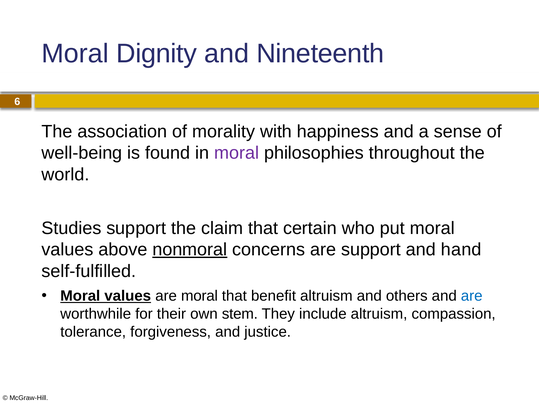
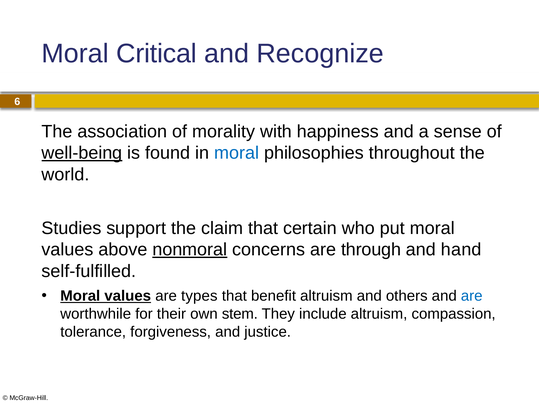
Dignity: Dignity -> Critical (157, 54)
Nineteenth: Nineteenth -> Recognize (320, 54)
well-being underline: none -> present (82, 153)
moral colour: purple -> blue (237, 153)
are support: support -> through (371, 250)
are moral: moral -> types (199, 296)
